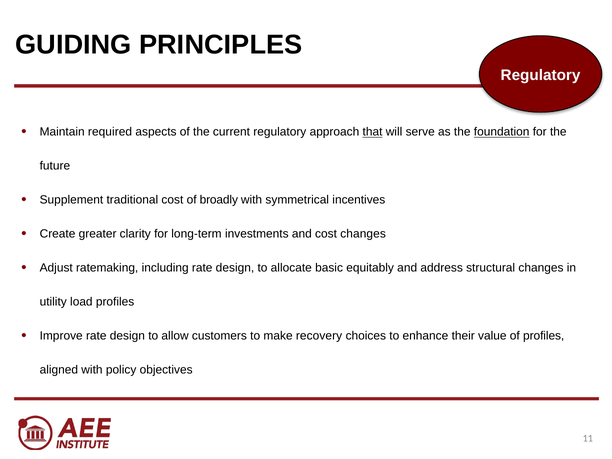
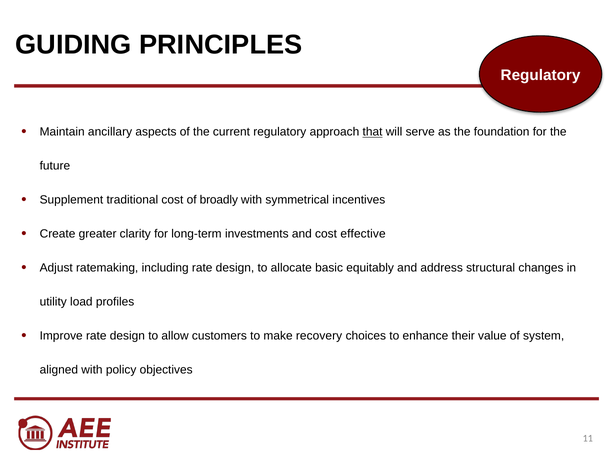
required: required -> ancillary (110, 132)
foundation underline: present -> none (502, 132)
cost changes: changes -> effective (363, 234)
of profiles: profiles -> system (544, 336)
